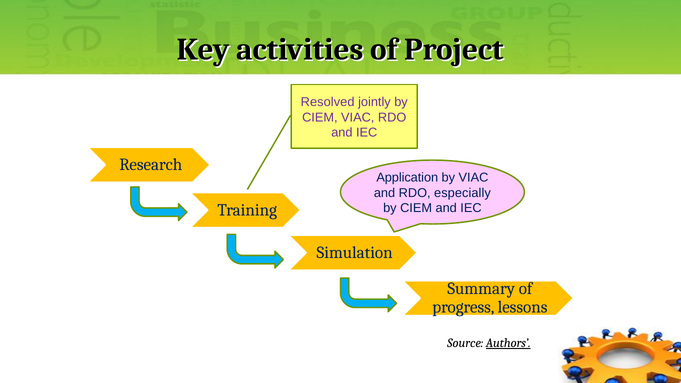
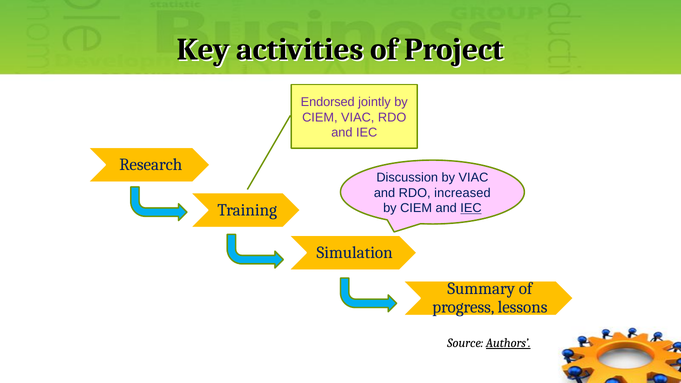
Resolved: Resolved -> Endorsed (328, 102)
Application: Application -> Discussion (407, 178)
especially: especially -> increased (462, 193)
IEC underline: none -> present (471, 208)
